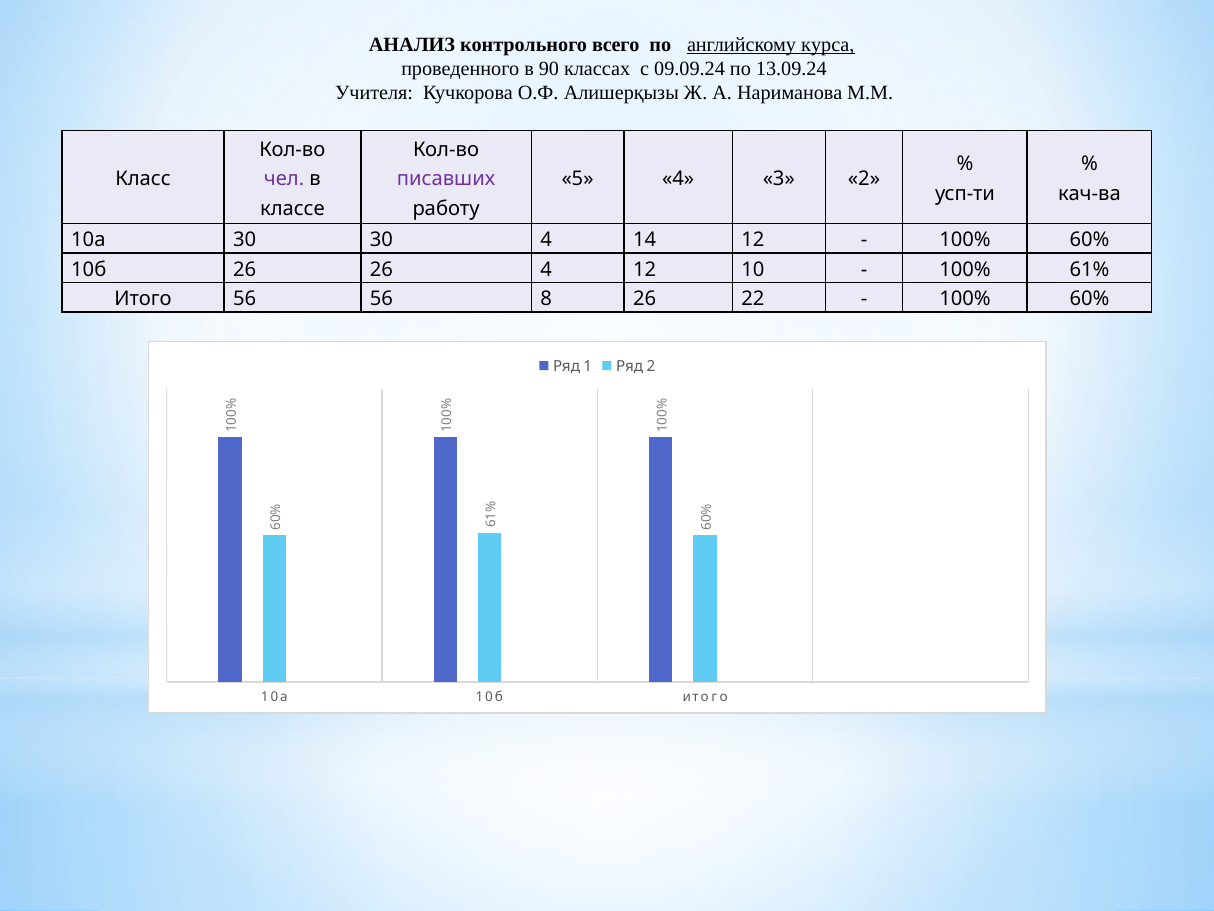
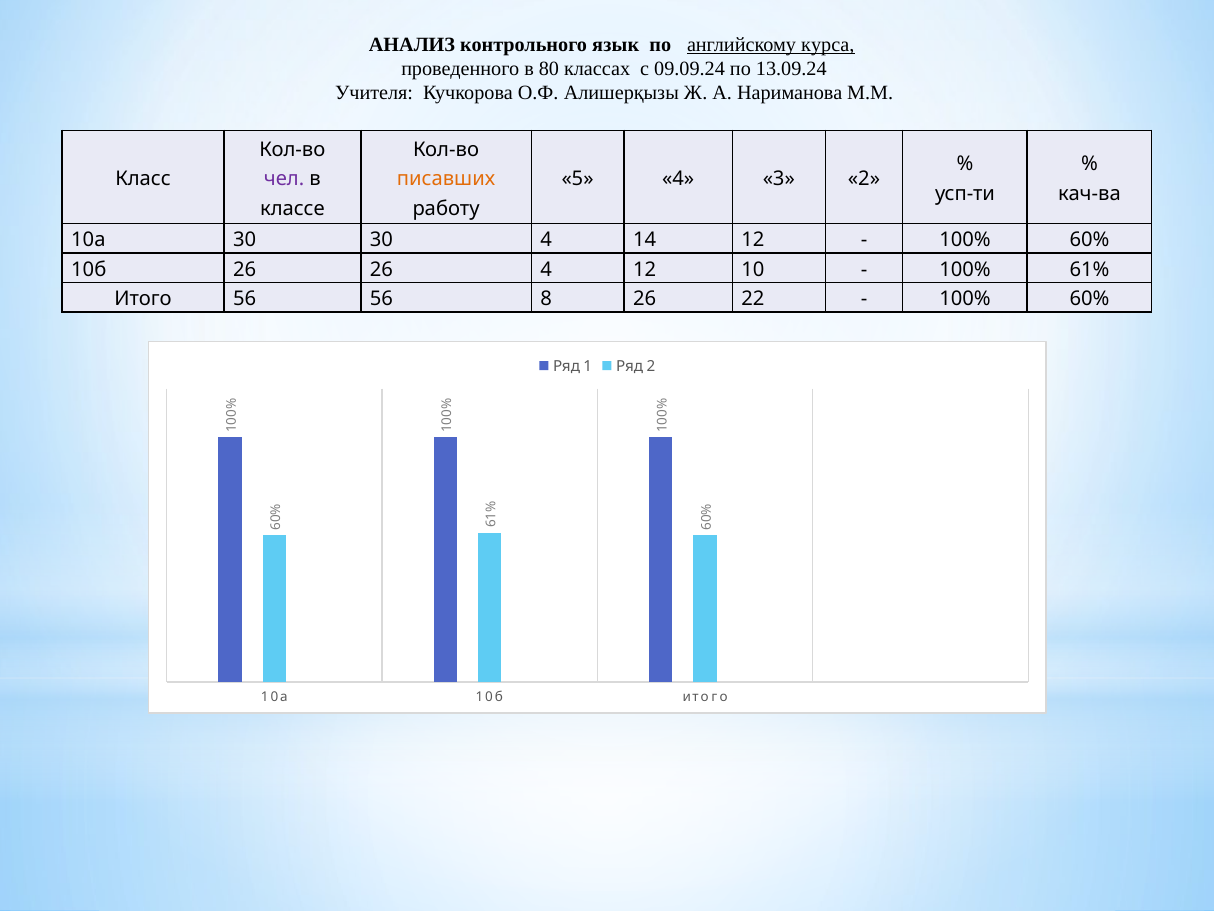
всего: всего -> язык (616, 45)
90: 90 -> 80 (549, 69)
писавших colour: purple -> orange (446, 179)
